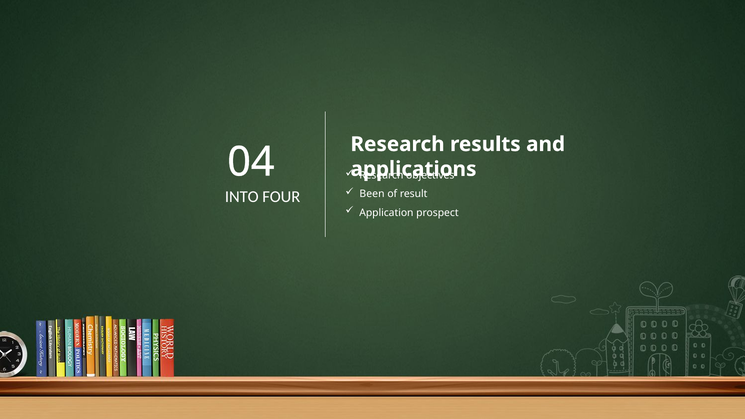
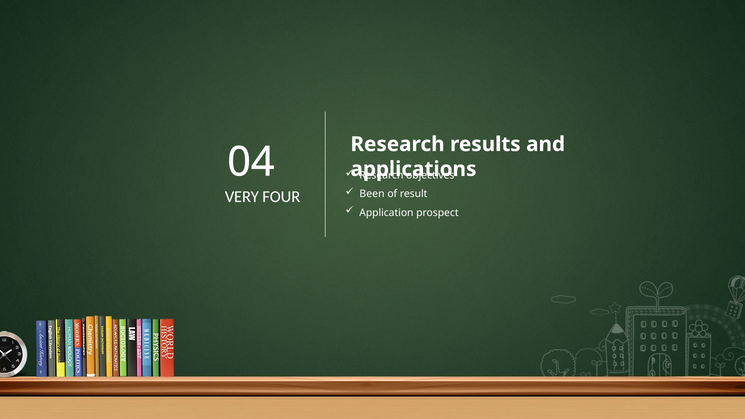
INTO: INTO -> VERY (242, 197)
